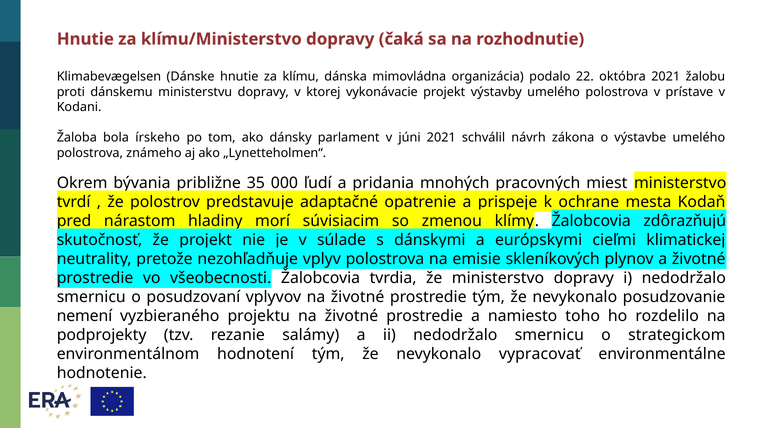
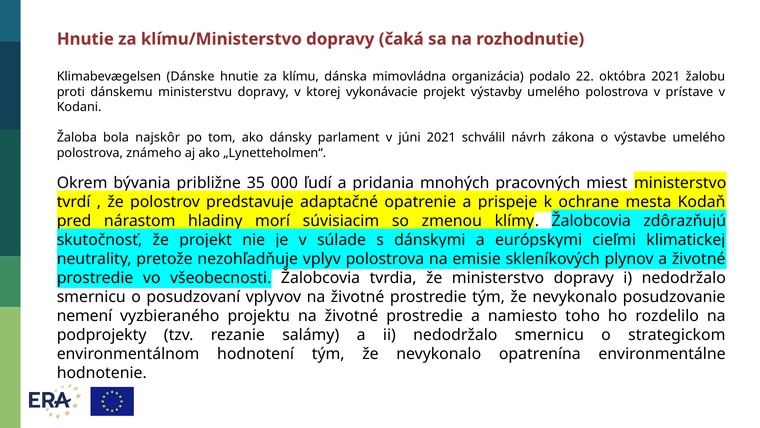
írskeho: írskeho -> najskôr (158, 137)
vypracovať: vypracovať -> opatrenína (540, 354)
